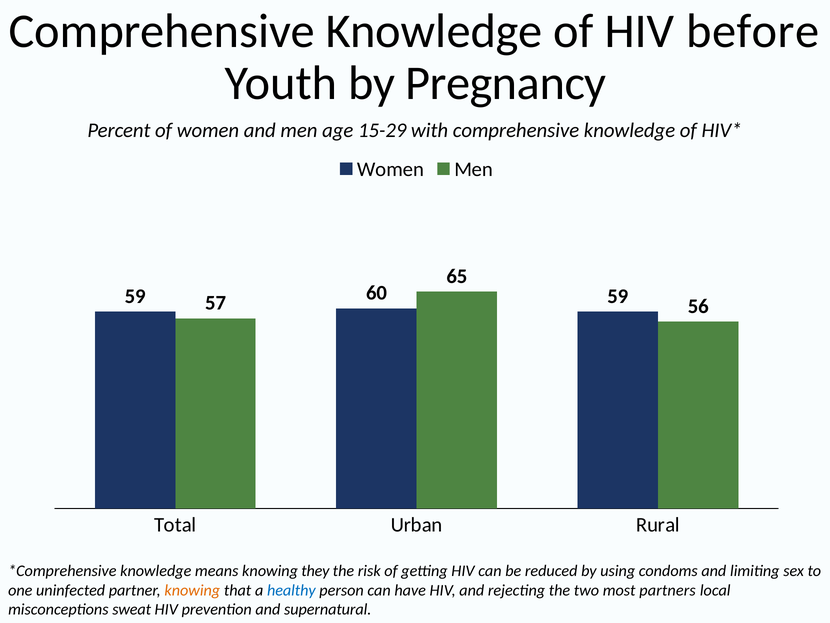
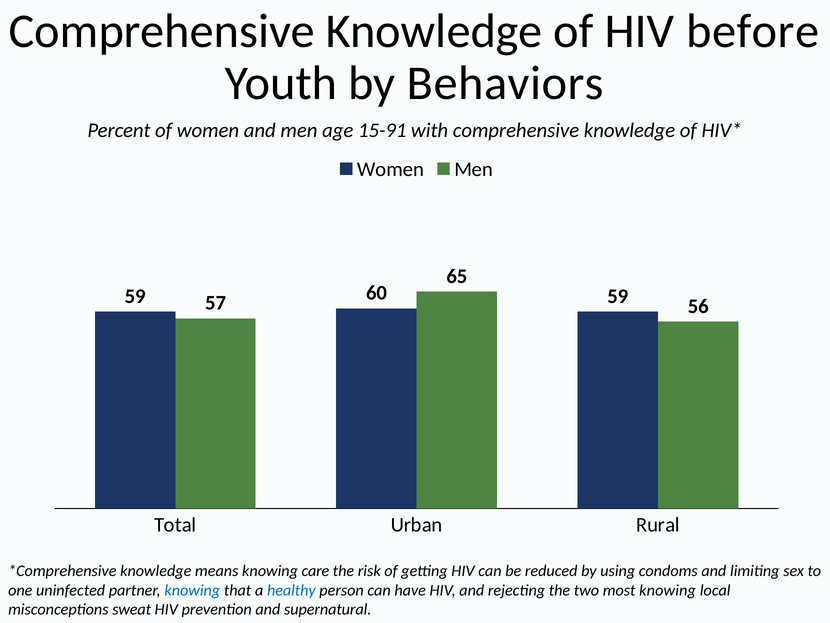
Pregnancy: Pregnancy -> Behaviors (505, 83)
15-29: 15-29 -> 15-91 (382, 130)
they: they -> care (315, 570)
knowing colour: orange -> blue (192, 590)
most partners: partners -> knowing (668, 590)
